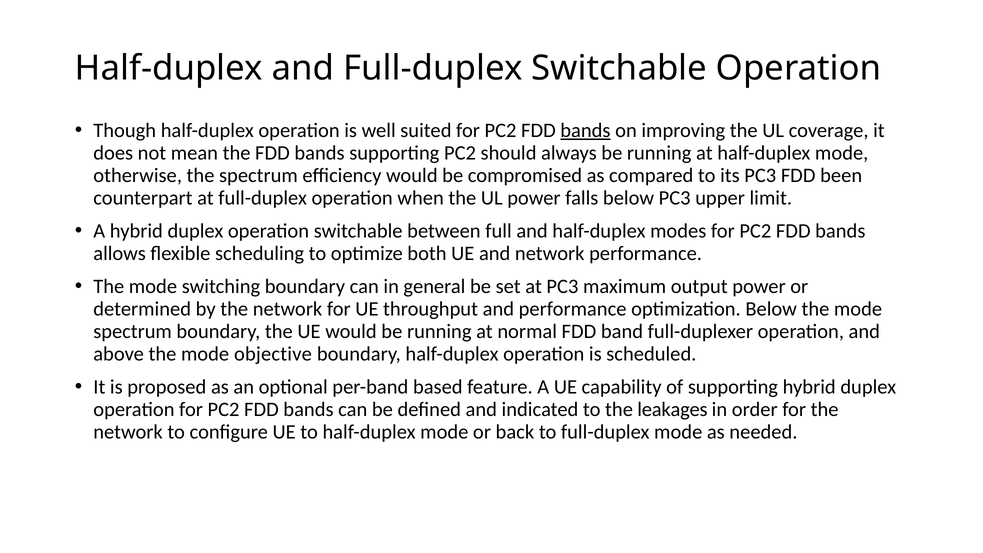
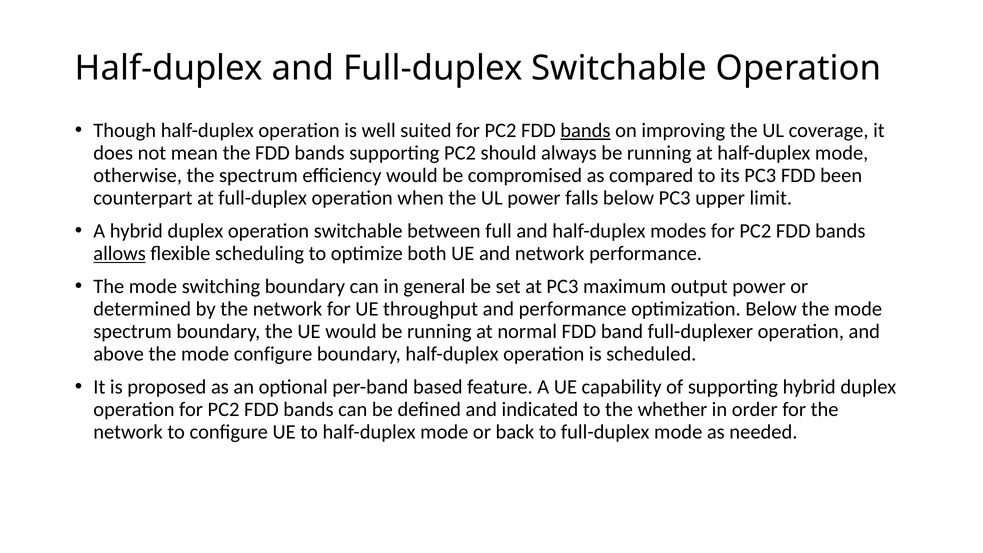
allows underline: none -> present (120, 254)
mode objective: objective -> configure (273, 354)
leakages: leakages -> whether (672, 410)
